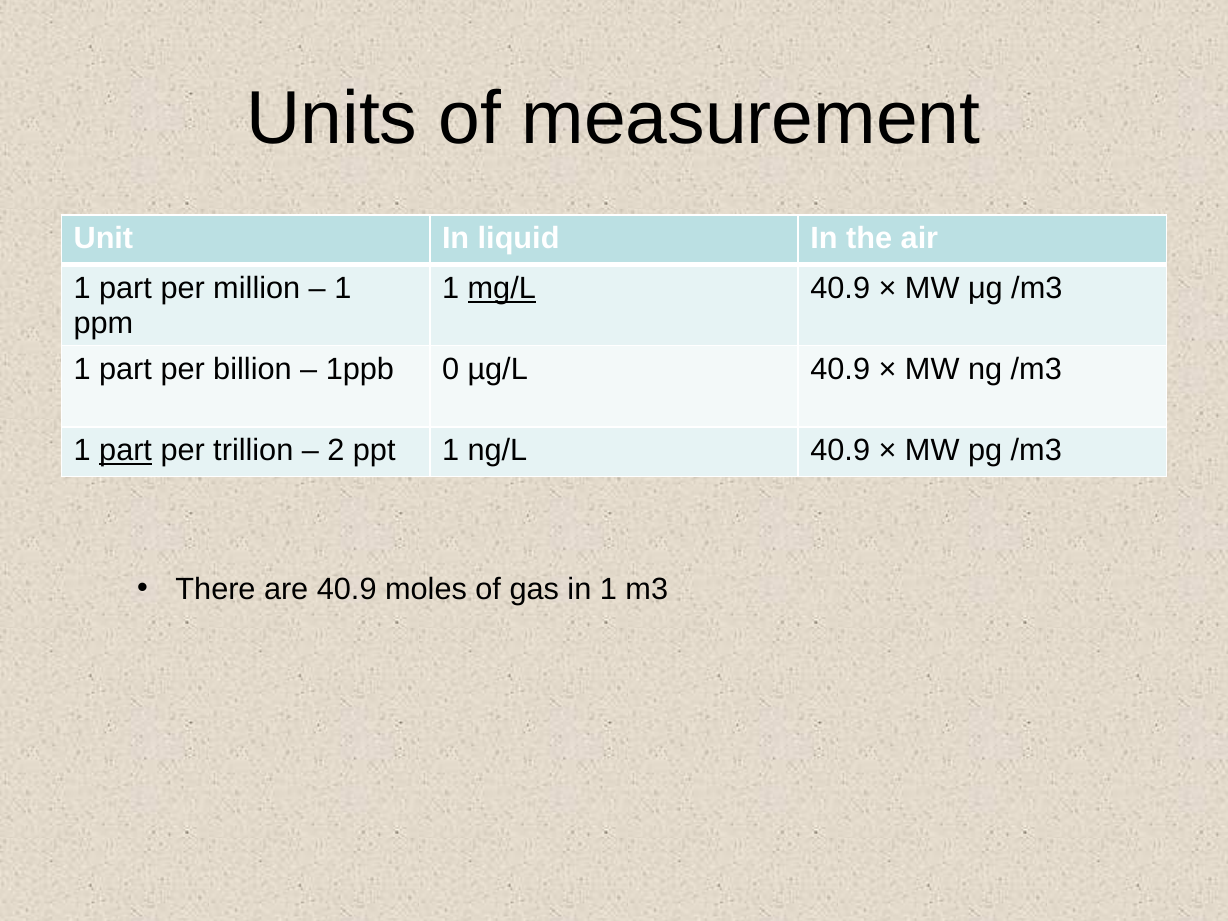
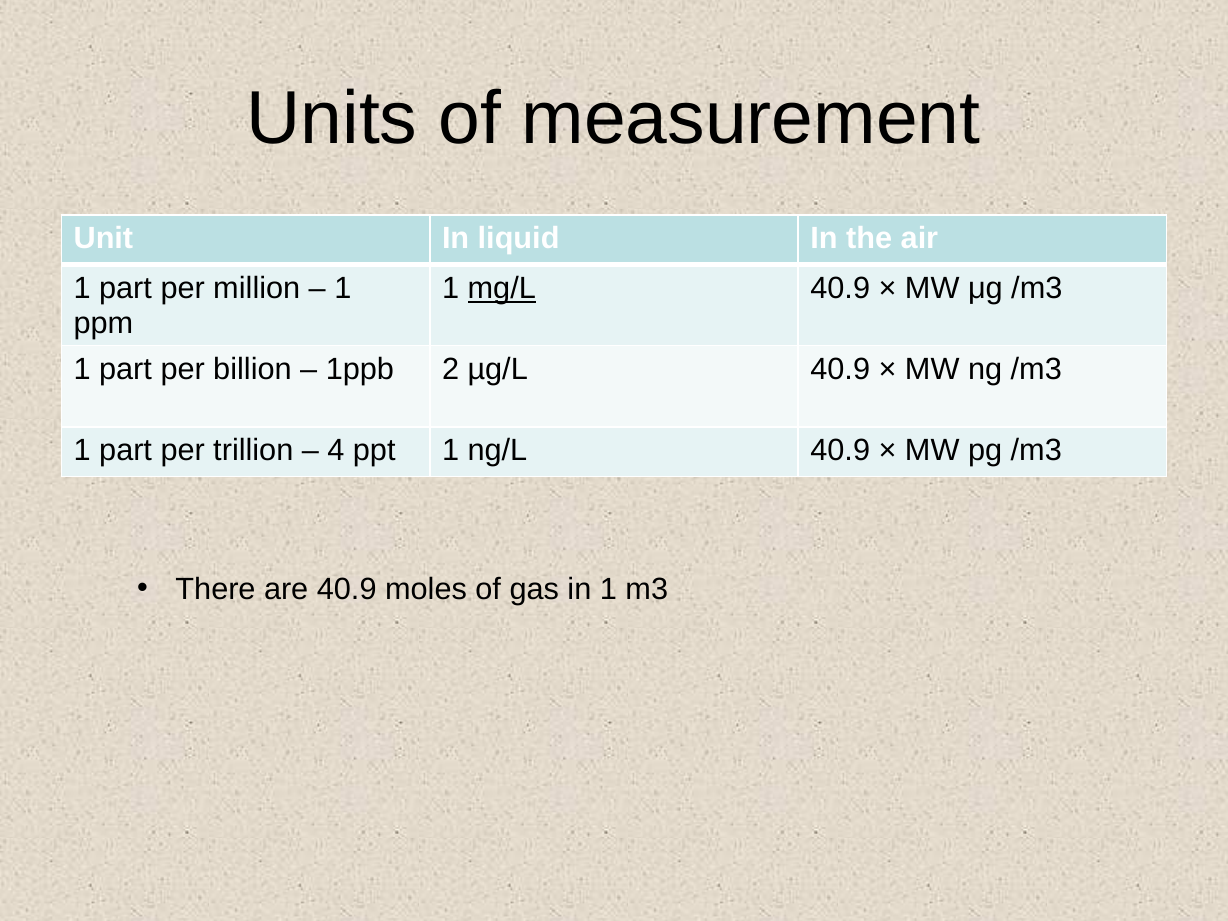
0: 0 -> 2 (451, 370)
part underline: present -> none (126, 451)
2: 2 -> 4 (336, 451)
